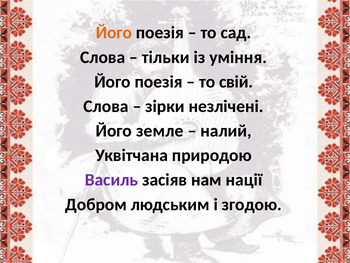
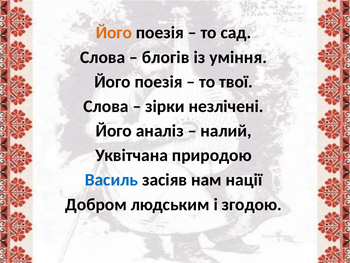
тільки: тільки -> блогів (166, 57)
свій: свій -> твої (236, 82)
земле: земле -> аналіз (160, 131)
Василь colour: purple -> blue (111, 180)
